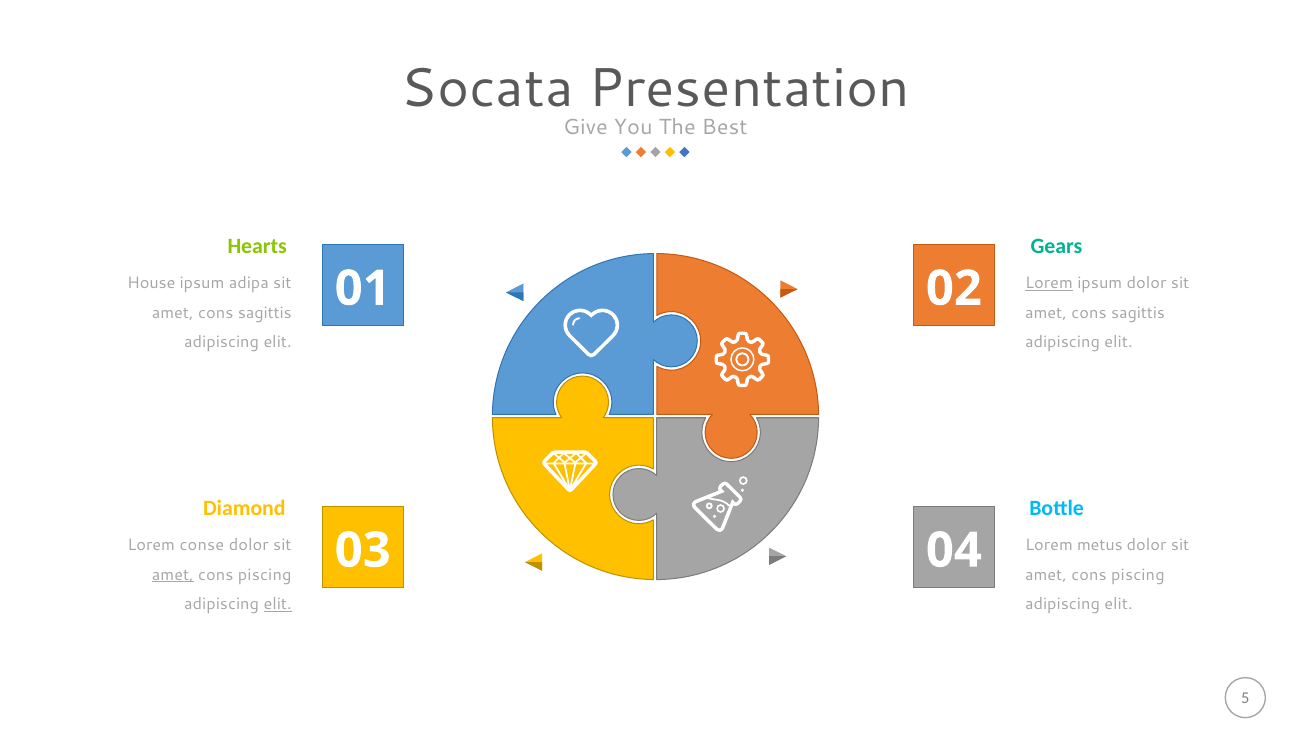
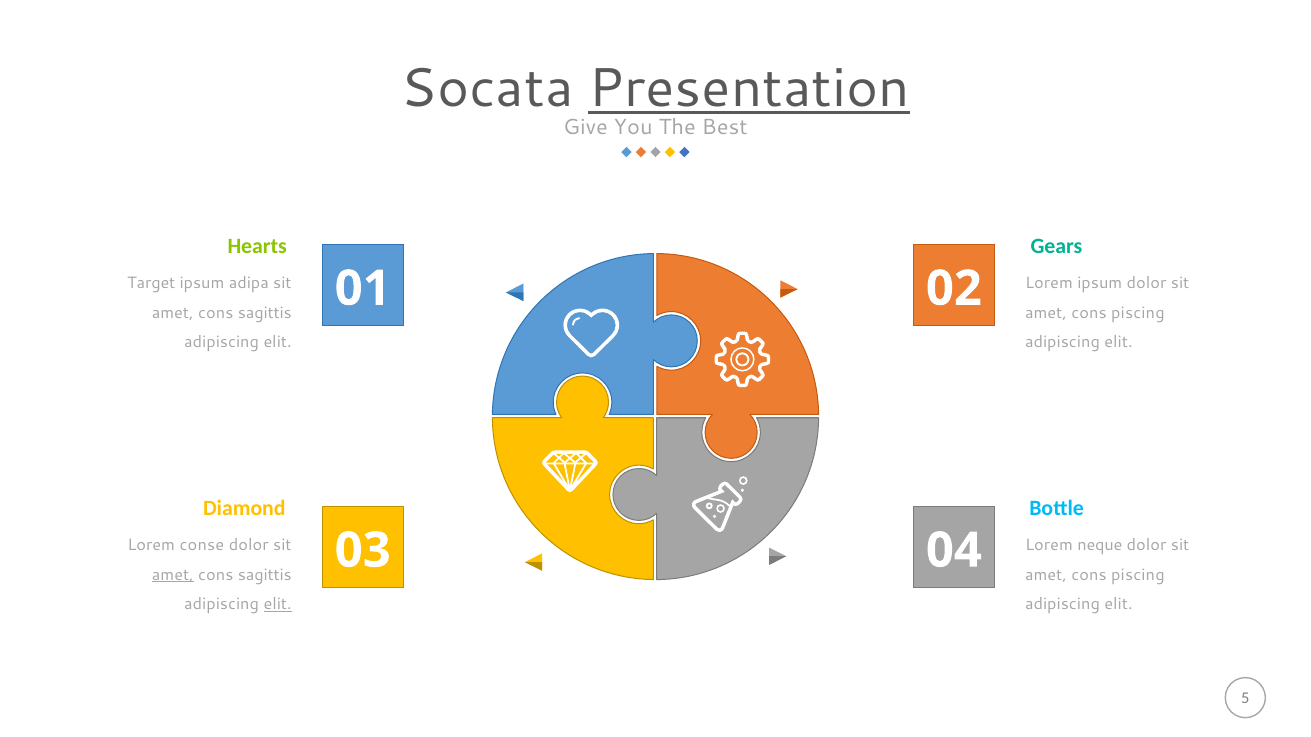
Presentation underline: none -> present (749, 89)
House: House -> Target (151, 283)
Lorem underline: present -> none (1049, 283)
sagittis: sagittis -> piscing (1138, 313)
metus: metus -> neque (1100, 545)
piscing: piscing -> sagittis (265, 575)
